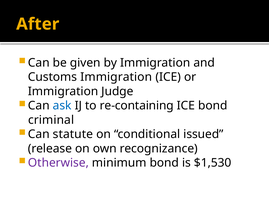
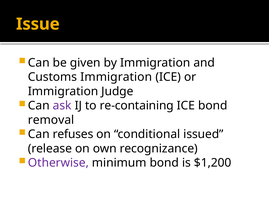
After: After -> Issue (38, 24)
ask colour: blue -> purple (62, 106)
criminal: criminal -> removal (51, 120)
statute: statute -> refuses (73, 135)
$1,530: $1,530 -> $1,200 (213, 163)
